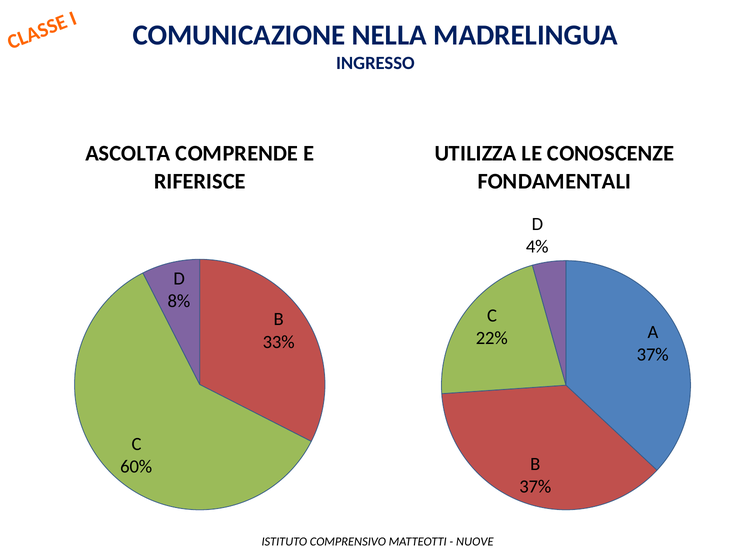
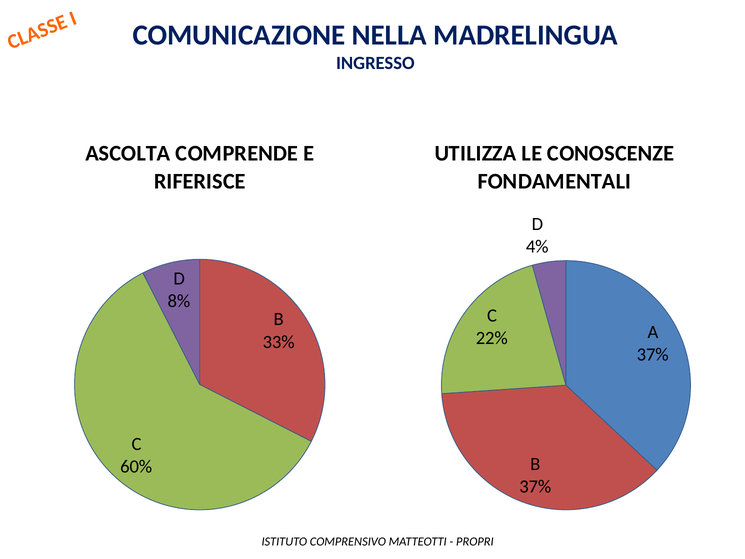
NUOVE: NUOVE -> PROPRI (475, 542)
